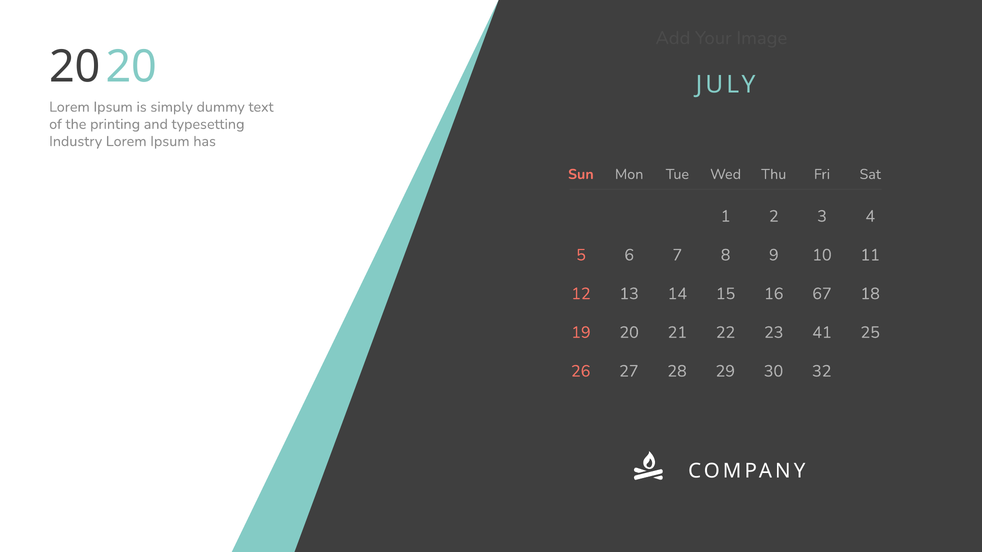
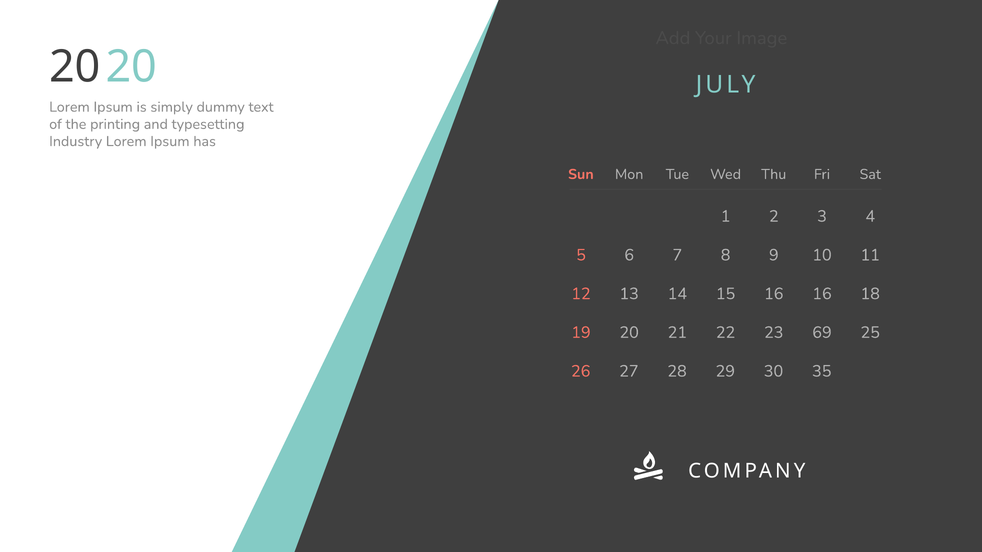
16 67: 67 -> 16 (822, 294)
41: 41 -> 69 (822, 333)
32: 32 -> 35 (822, 371)
